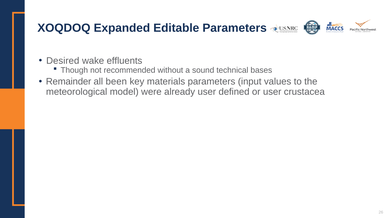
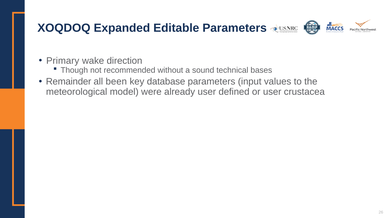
Desired: Desired -> Primary (63, 61)
effluents: effluents -> direction (124, 61)
materials: materials -> database (166, 82)
